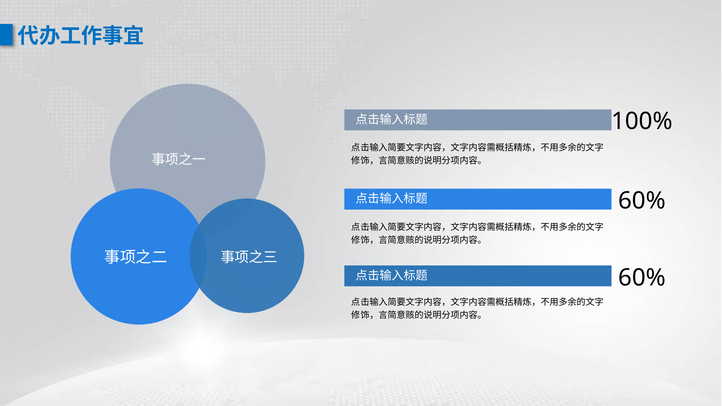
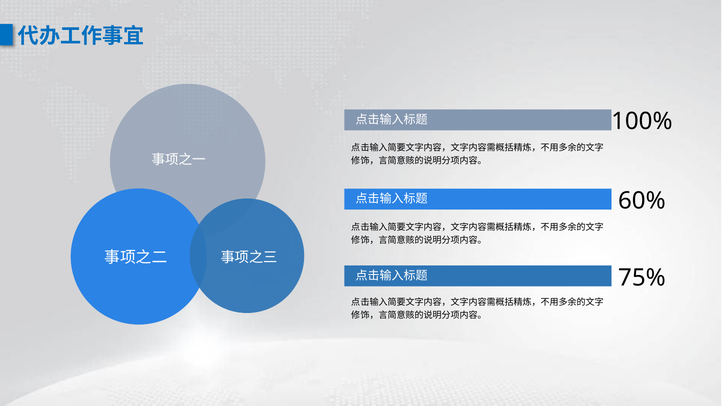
60%: 60% -> 75% (642, 278)
